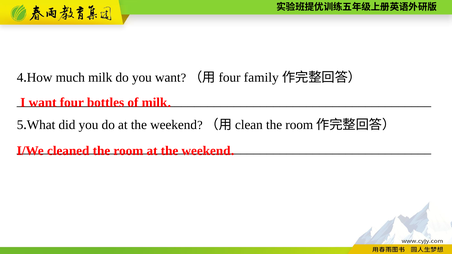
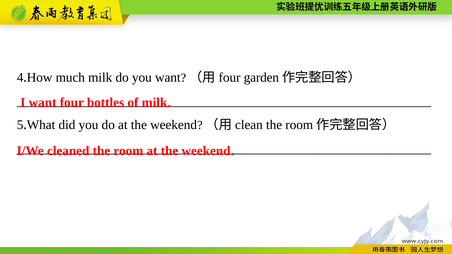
family: family -> garden (261, 78)
